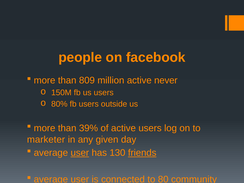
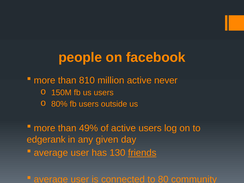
809: 809 -> 810 (87, 80)
39%: 39% -> 49% (88, 128)
marketer: marketer -> edgerank (46, 140)
user underline: present -> none (80, 153)
